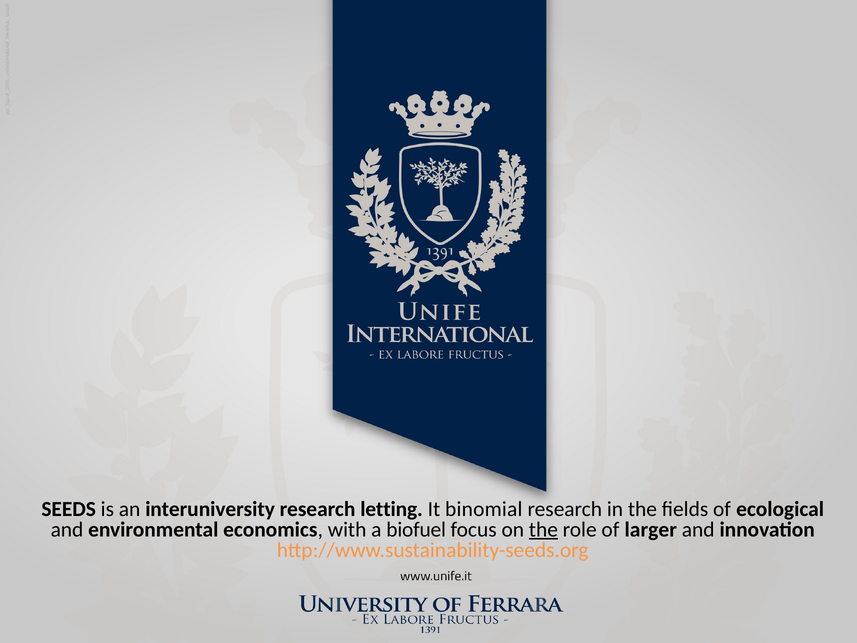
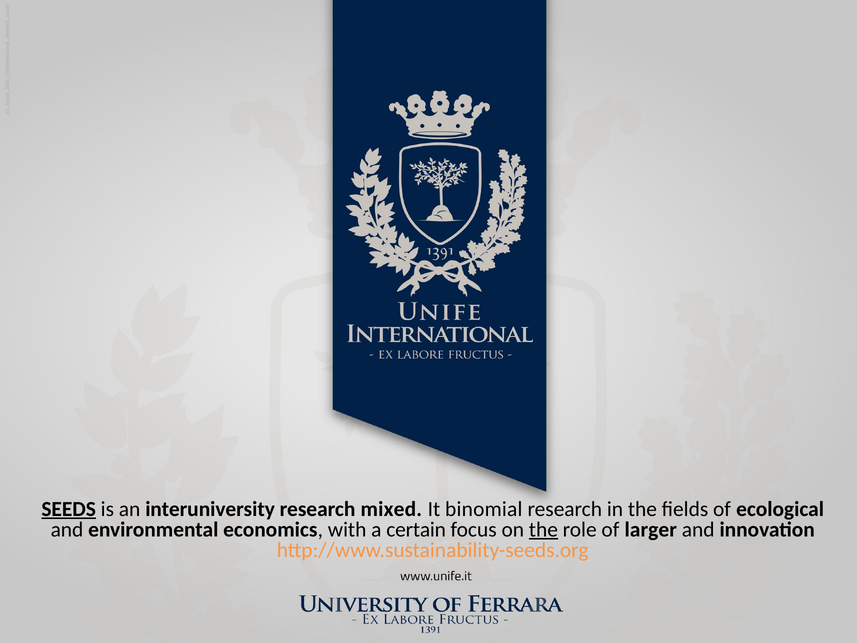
SEEDS underline: none -> present (69, 509)
letting: letting -> mixed (391, 509)
biofuel: biofuel -> certain (416, 529)
